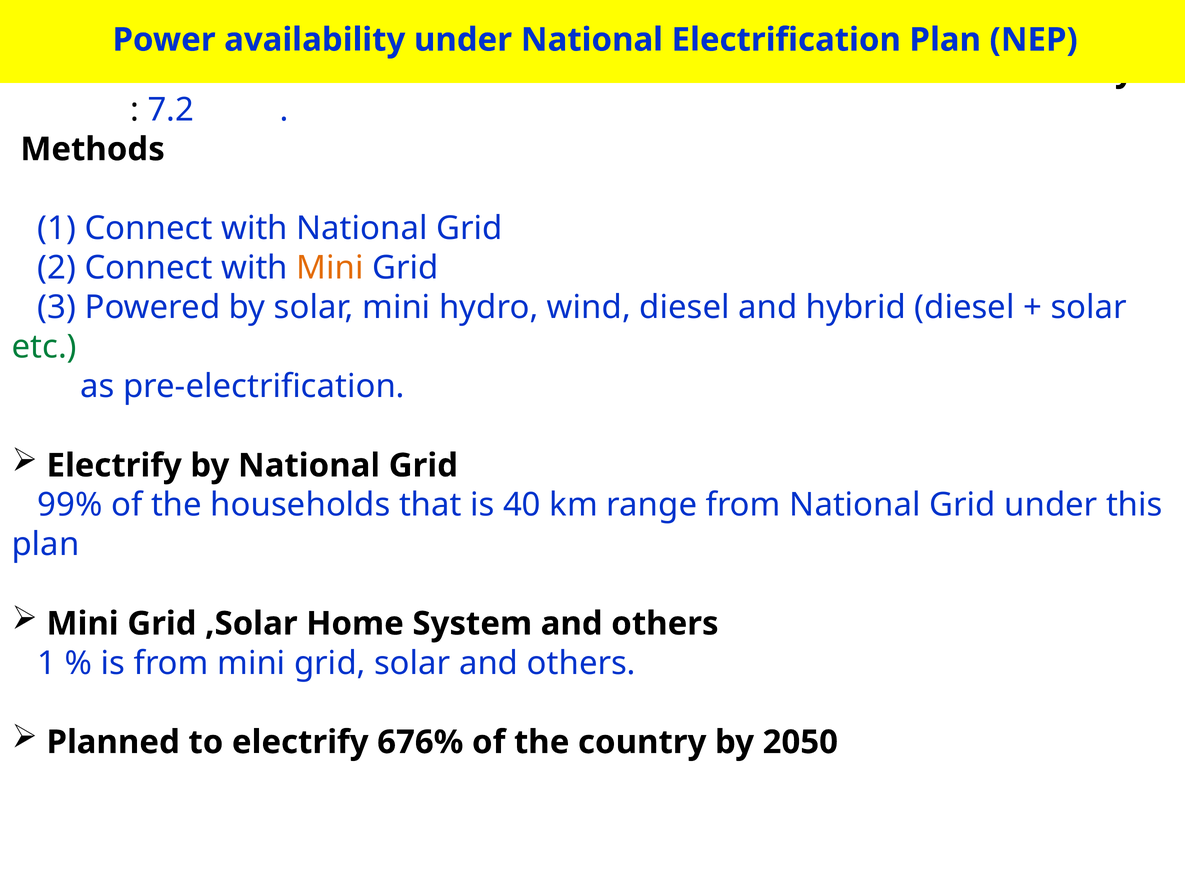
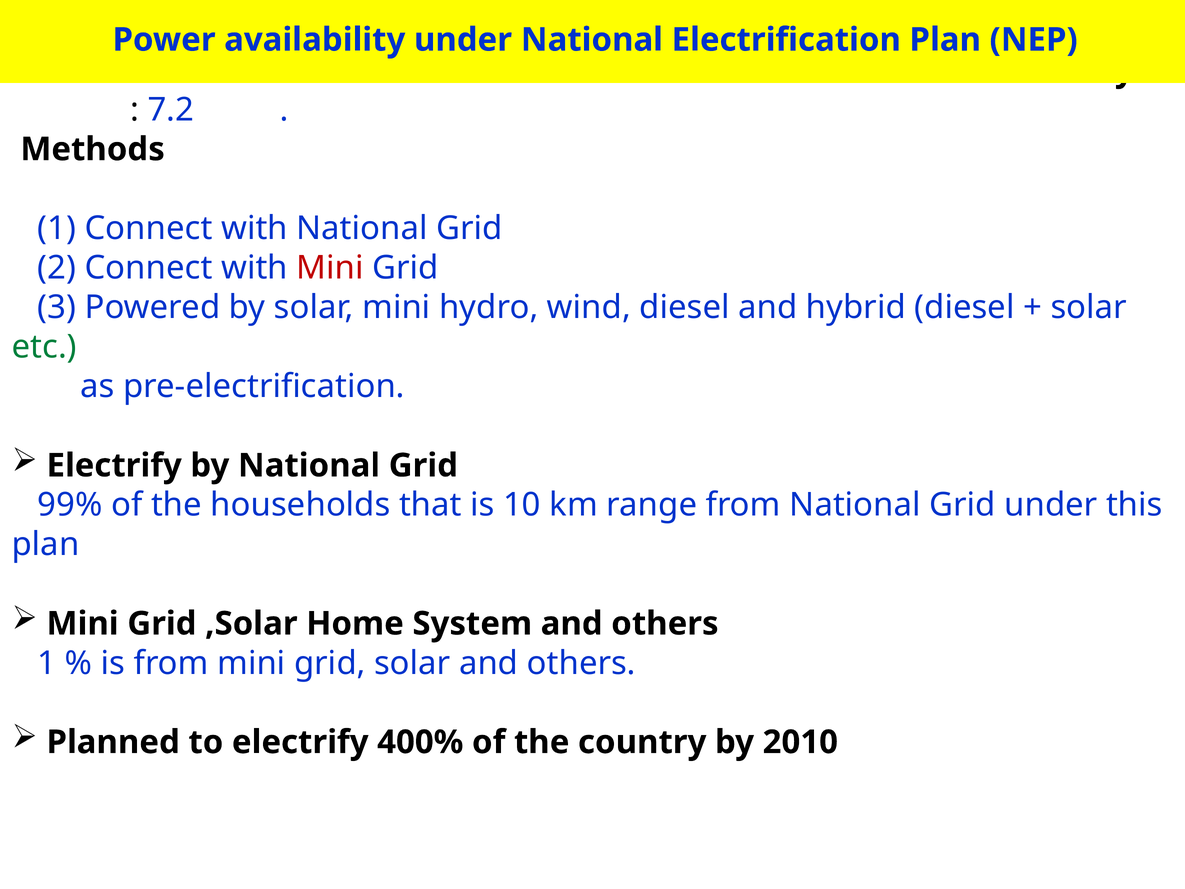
Mini colour: orange -> red (330, 268)
40: 40 -> 10 (522, 505)
676%: 676% -> 400% (420, 742)
2050: 2050 -> 2010 (800, 742)
